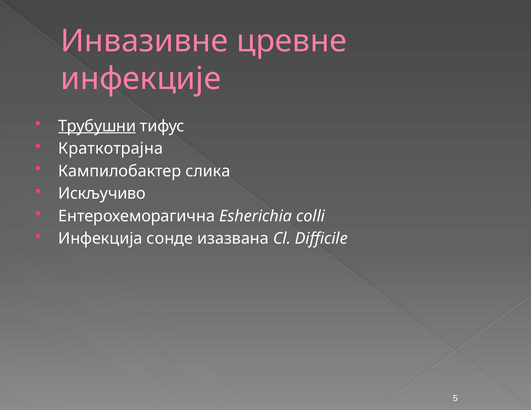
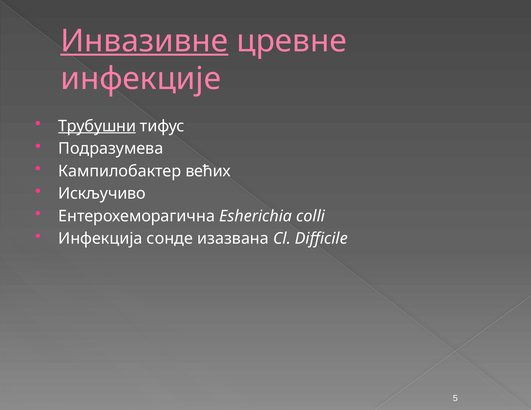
Инвазивне underline: none -> present (144, 41)
Краткотрајна: Краткотрајна -> Подразумева (111, 149)
слика: слика -> већих (208, 171)
